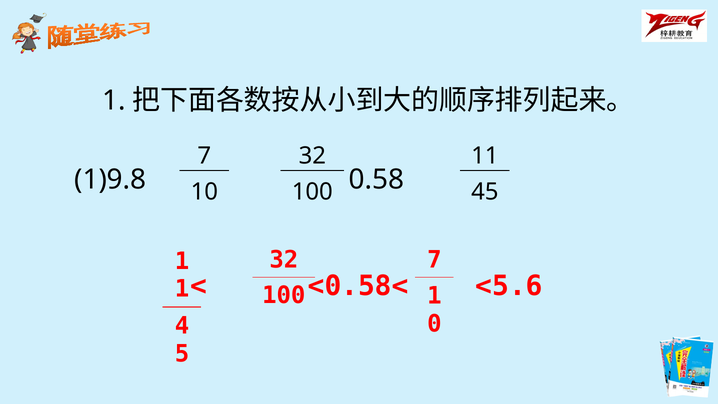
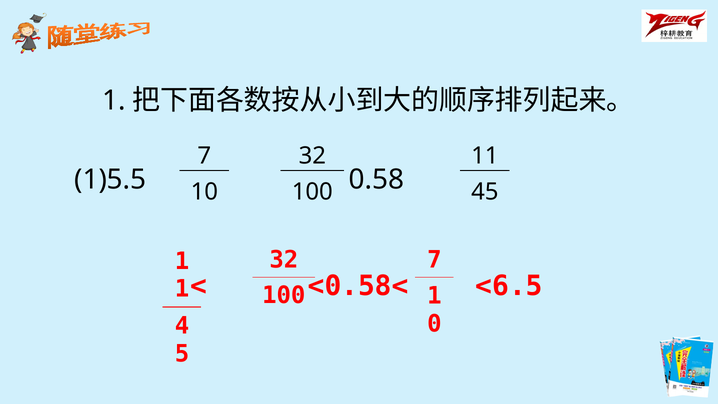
1)9.8: 1)9.8 -> 1)5.5 (110, 179)
<5.6: <5.6 -> <6.5 (509, 286)
